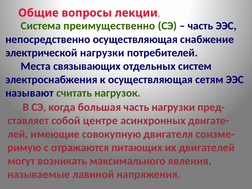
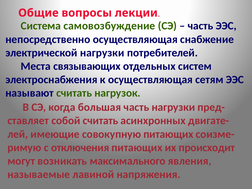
преимущественно: преимущественно -> самовозбуждение (109, 26)
собой центре: центре -> считать (101, 121)
совокупную двигателя: двигателя -> питающих (168, 134)
отражаются: отражаются -> отключения (80, 148)
двигателей: двигателей -> происходит (207, 148)
